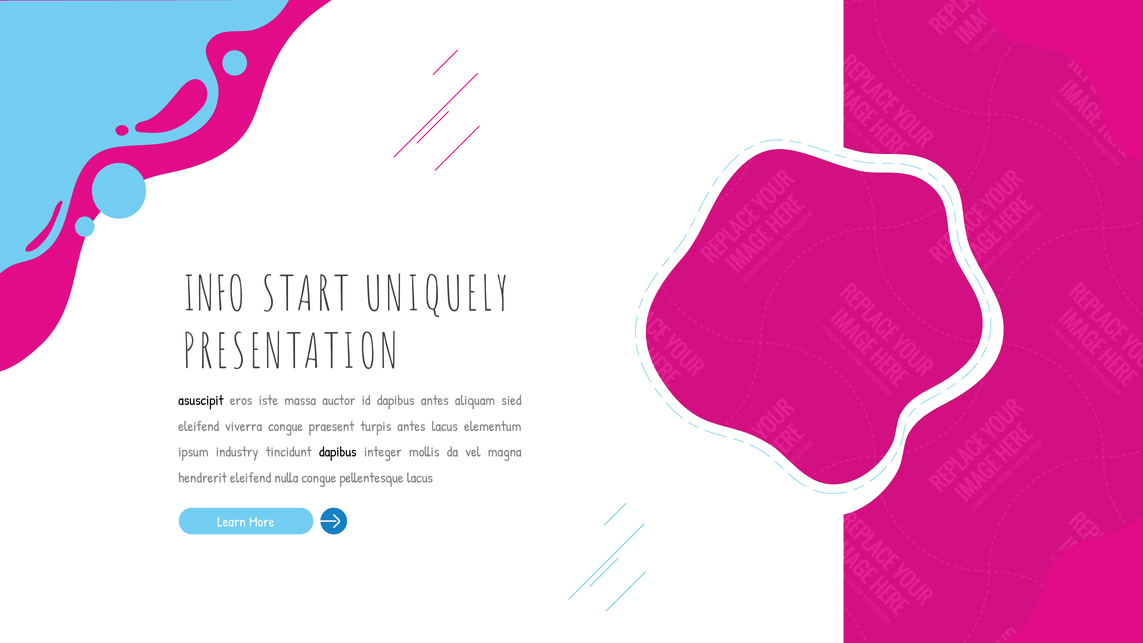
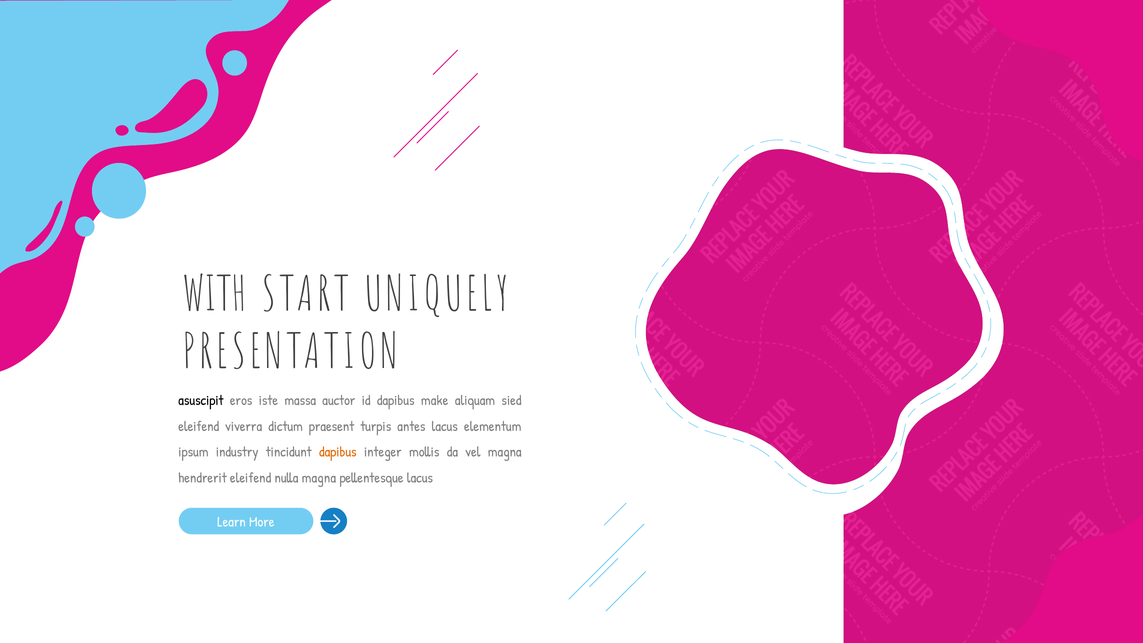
INFO: INFO -> WITH (215, 295)
dapibus antes: antes -> make (435, 401)
viverra congue: congue -> dictum (286, 426)
dapibus colour: black -> orange (338, 452)
nulla congue: congue -> magna (319, 478)
